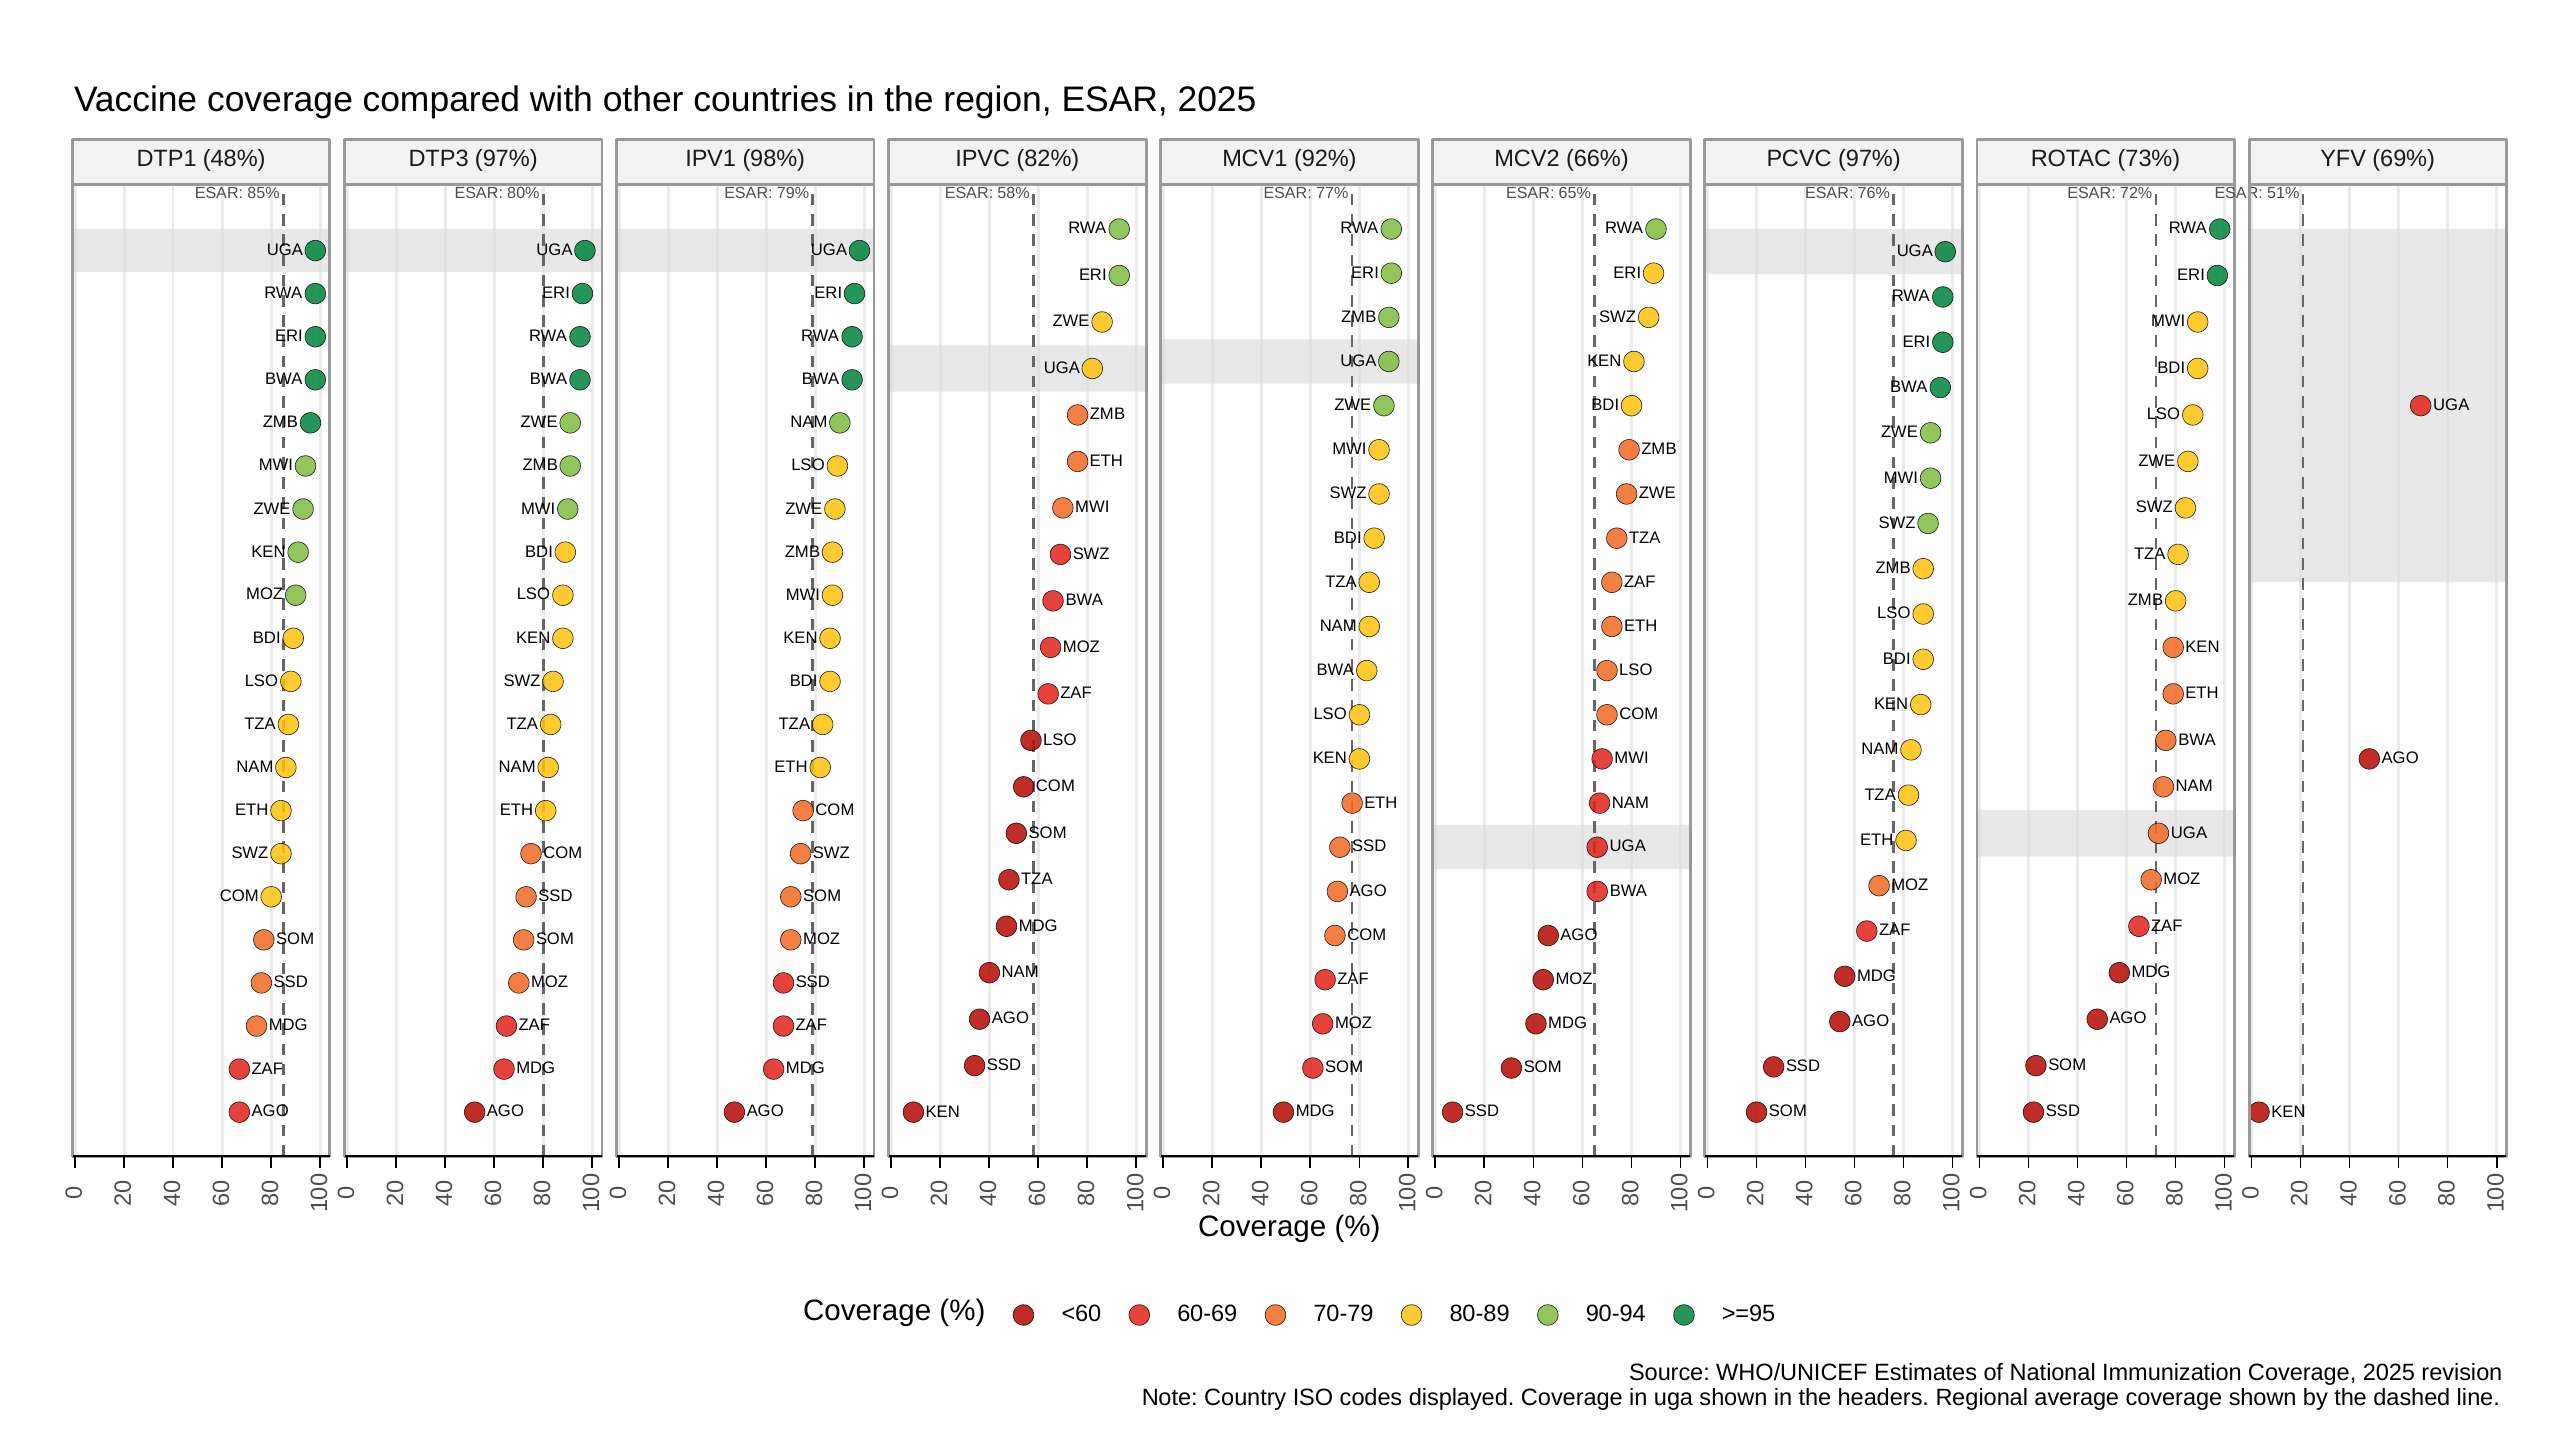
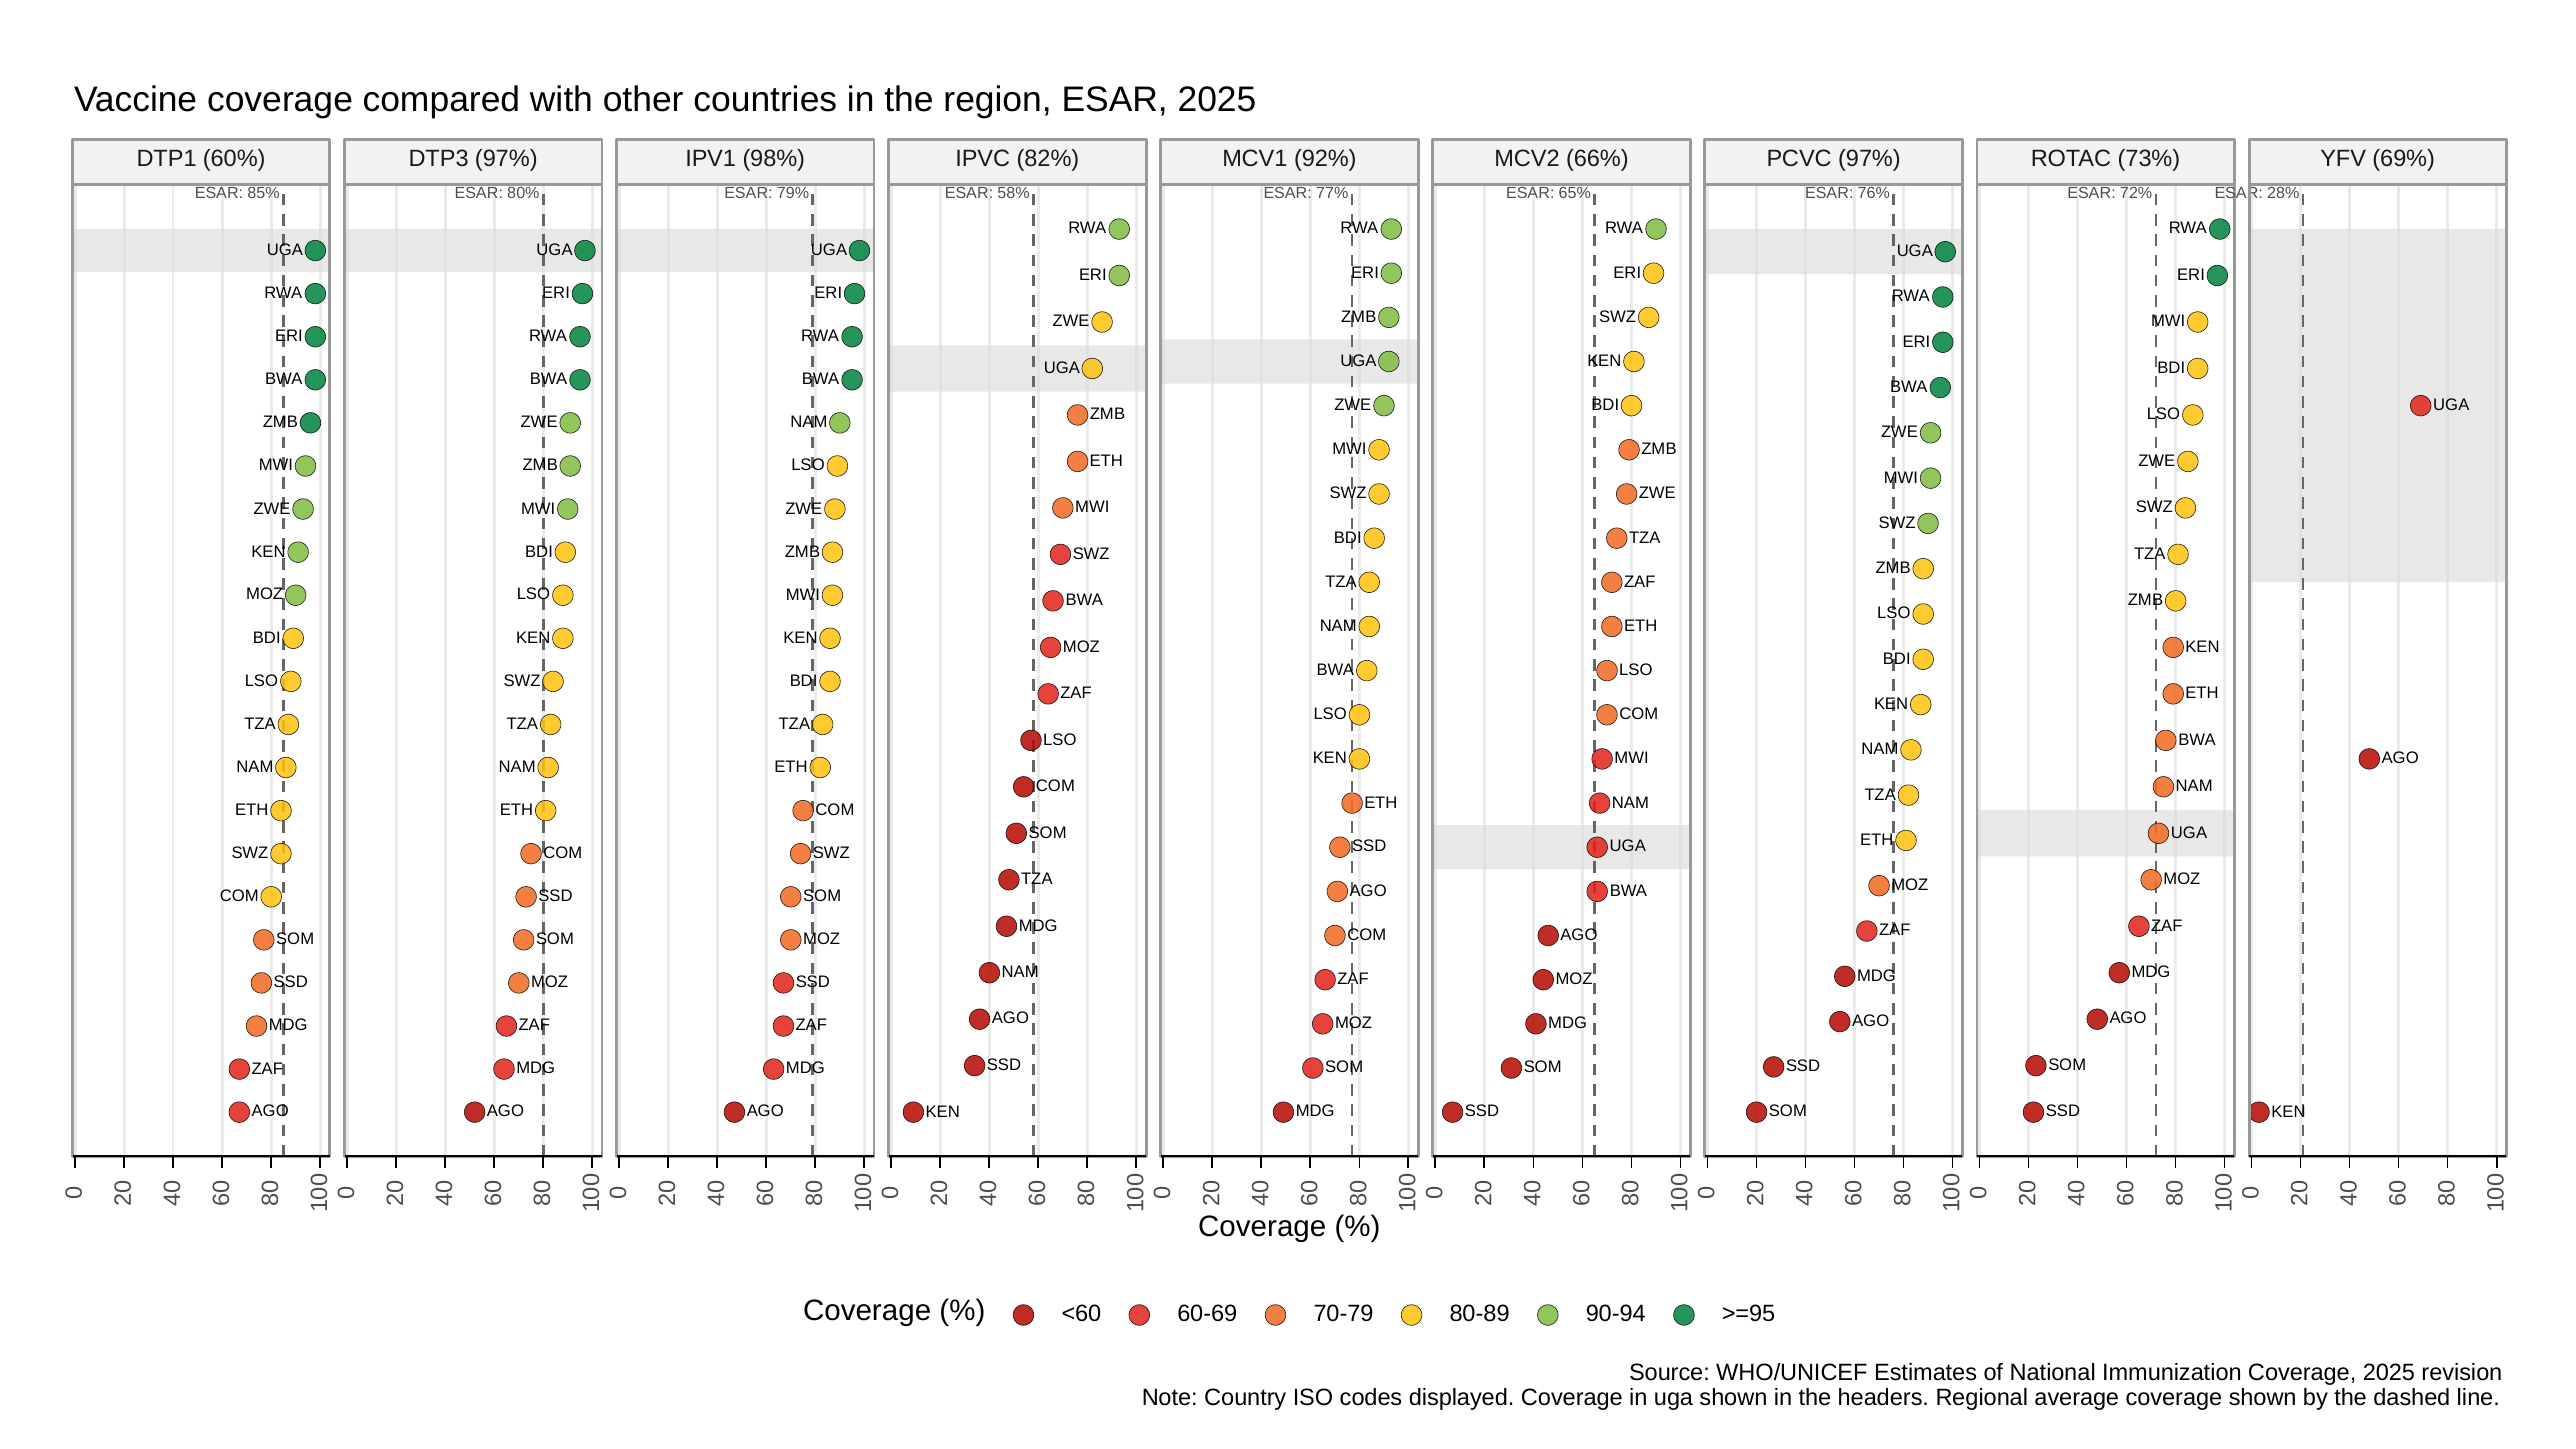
48%: 48% -> 60% (234, 159)
51%: 51% -> 28% (2283, 193)
